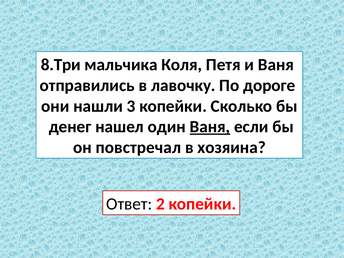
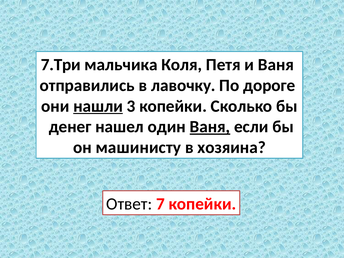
8.Три: 8.Три -> 7.Три (61, 65)
нашли underline: none -> present (98, 106)
повстречал: повстречал -> машинисту (138, 147)
2: 2 -> 7 (160, 204)
